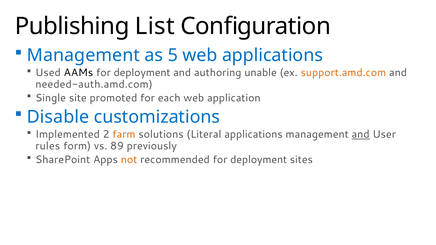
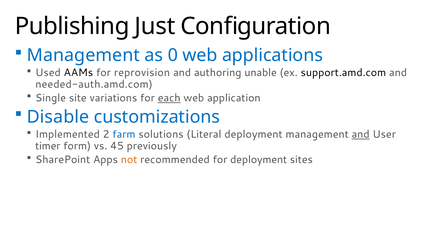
List: List -> Just (155, 26)
5: 5 -> 0 (173, 55)
deployment: deployment -> reprovision (142, 73)
support.amd.com colour: orange -> black (343, 73)
promoted: promoted -> variations (113, 98)
each underline: none -> present (169, 98)
farm colour: orange -> blue (124, 134)
Literal applications: applications -> deployment (253, 134)
rules: rules -> timer (48, 146)
89: 89 -> 45 (117, 146)
